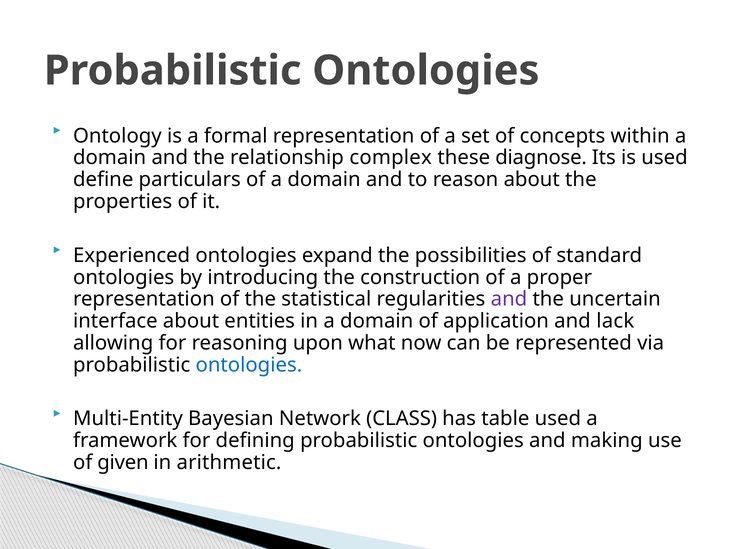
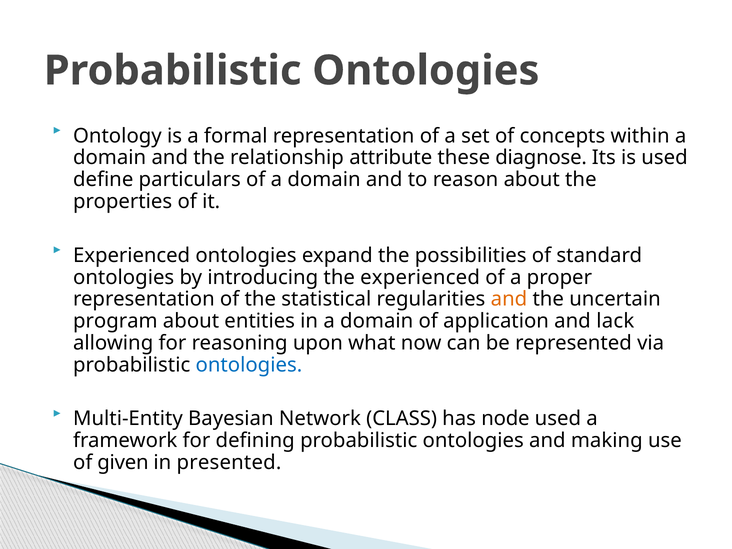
complex: complex -> attribute (391, 158)
the construction: construction -> experienced (420, 277)
and colour: purple -> orange (509, 299)
interface: interface -> program (115, 321)
table: table -> node (505, 419)
arithmetic: arithmetic -> presented (229, 463)
